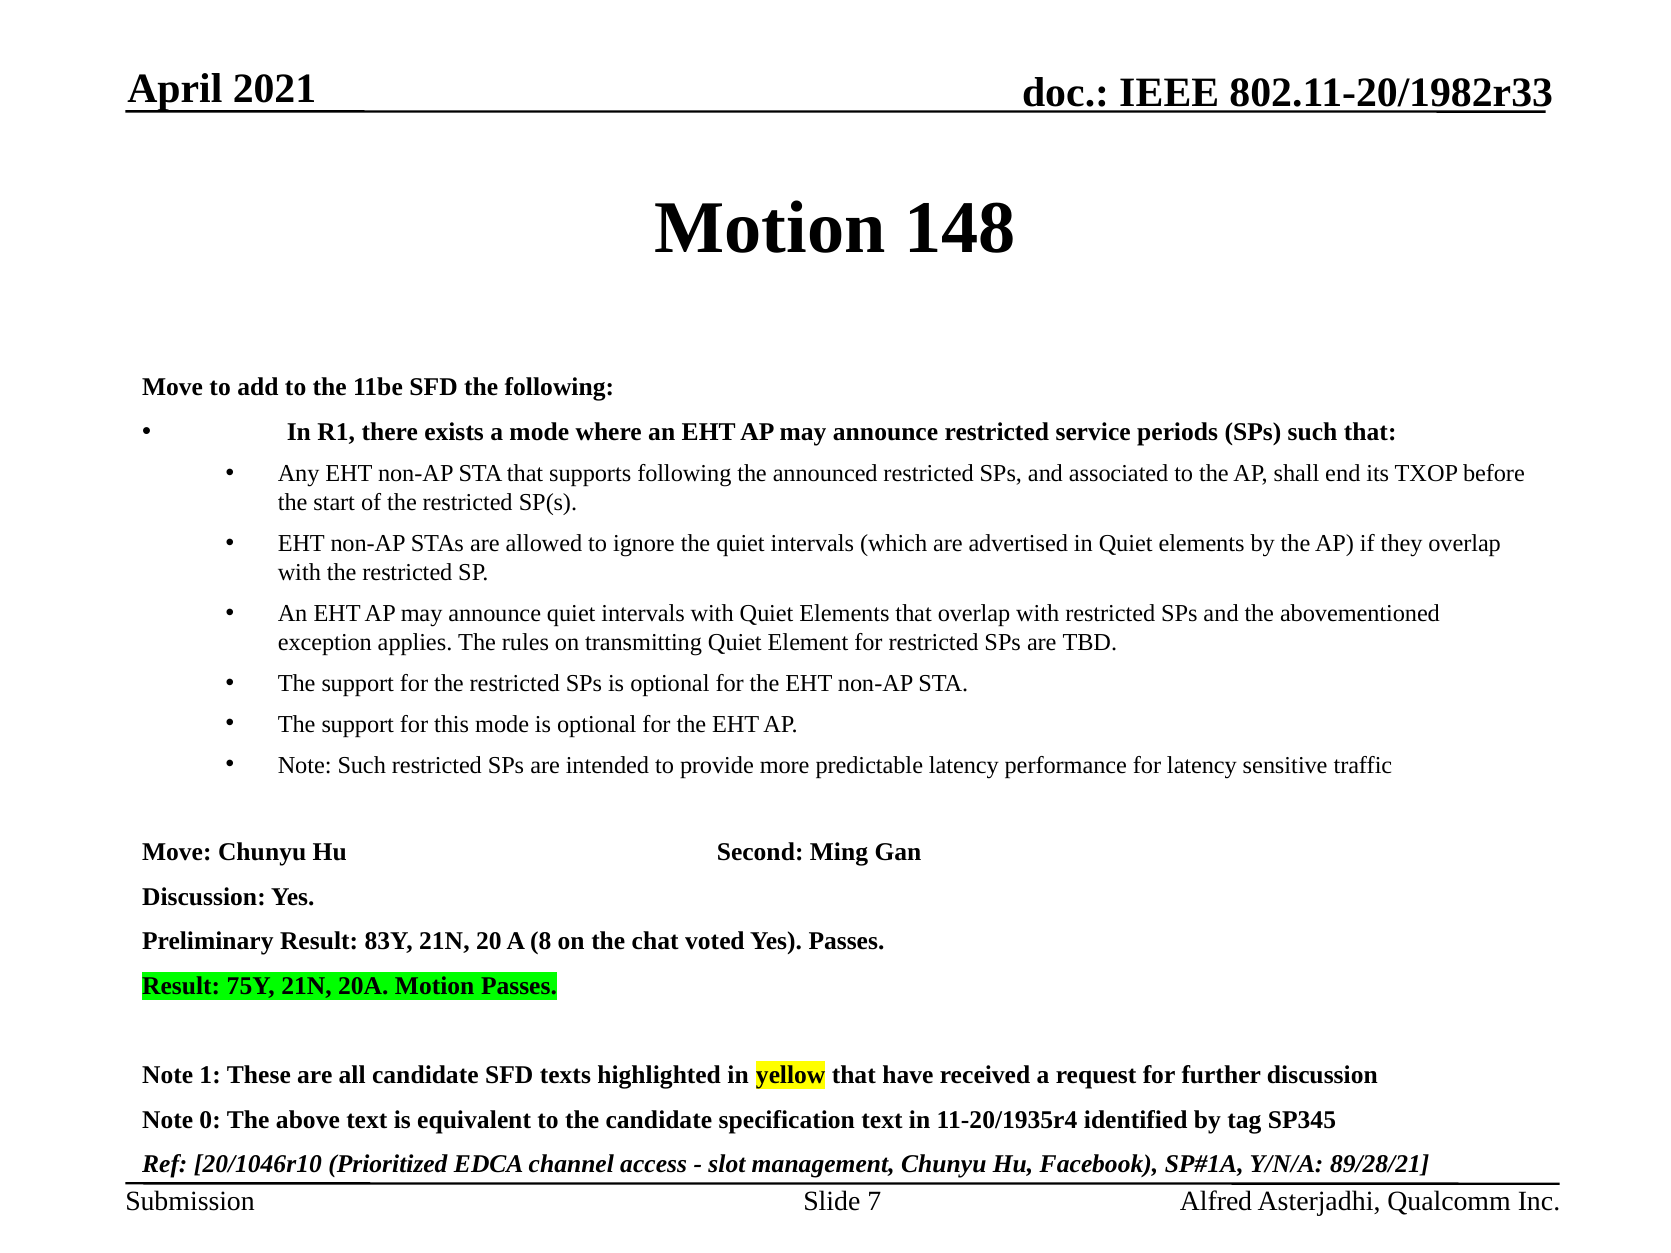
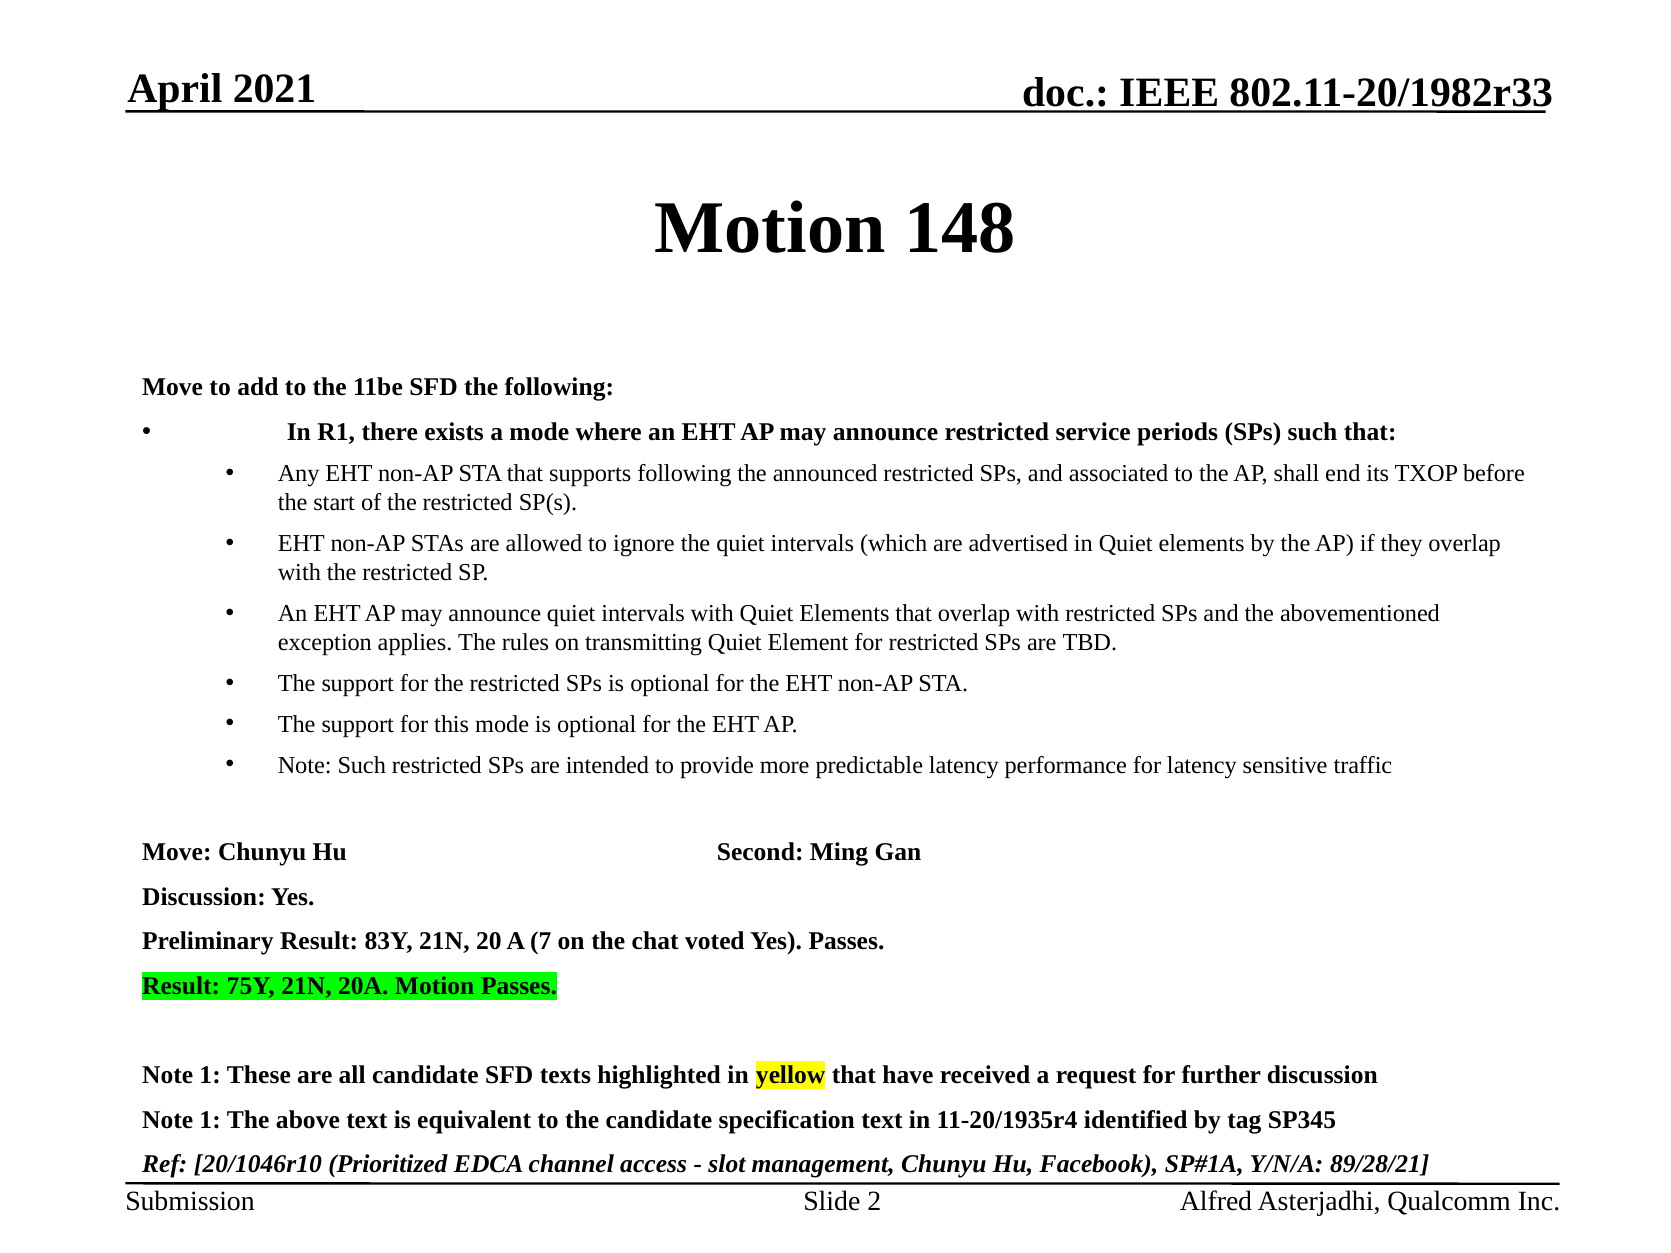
8: 8 -> 7 (541, 941)
0: 0 -> 1 (210, 1120)
7: 7 -> 2 (874, 1202)
